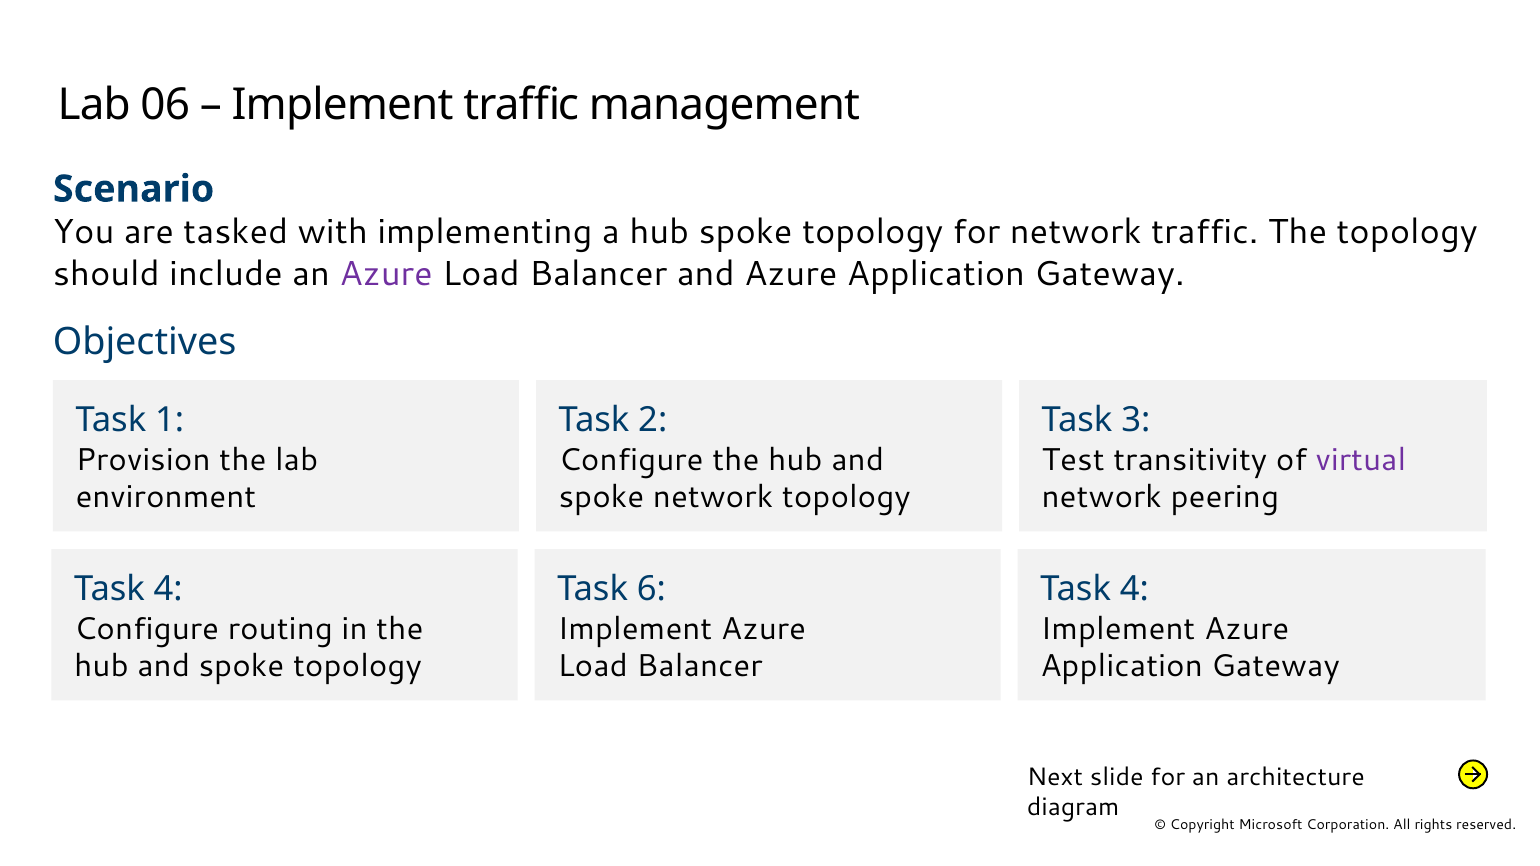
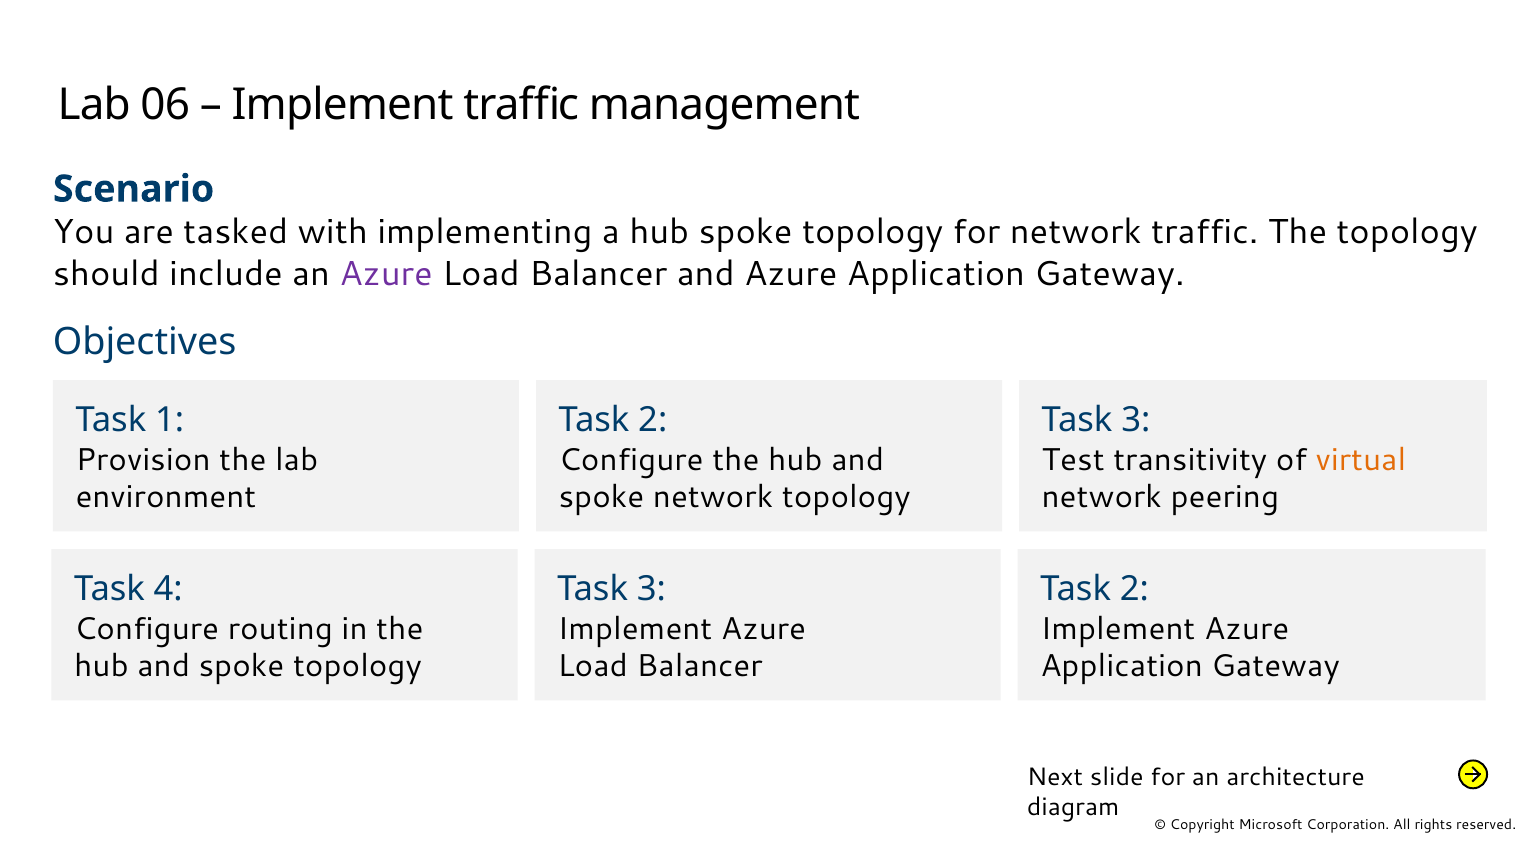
virtual colour: purple -> orange (1361, 460)
6: 6 -> 3 (651, 589)
4: 4 -> 2 (1134, 589)
